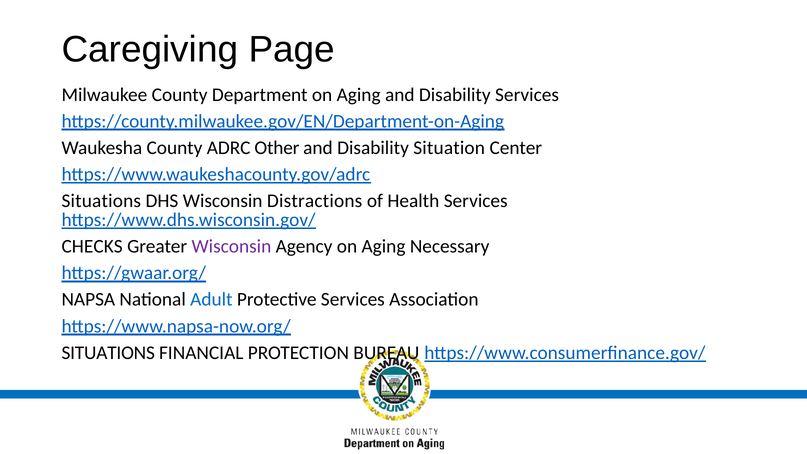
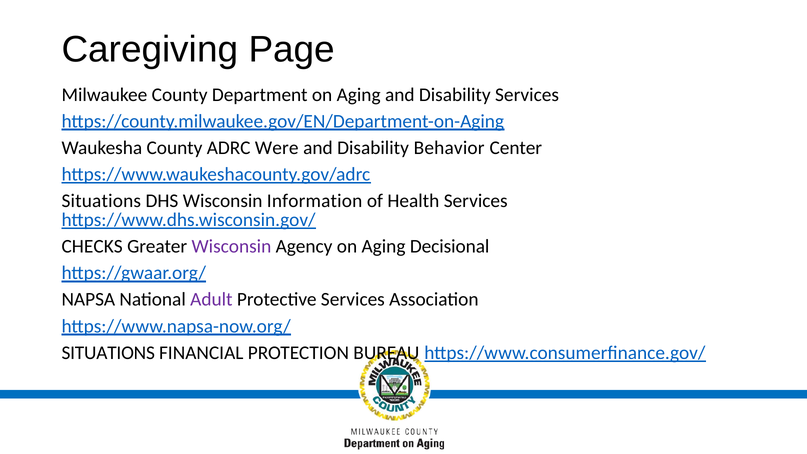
Other: Other -> Were (277, 148)
Situation: Situation -> Behavior (449, 148)
Distractions: Distractions -> Information (315, 201)
Necessary: Necessary -> Decisional (450, 246)
Adult colour: blue -> purple (211, 299)
